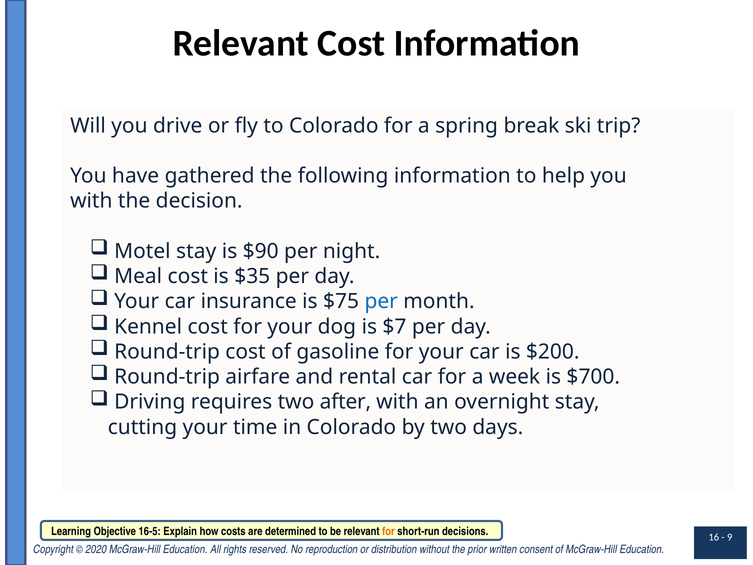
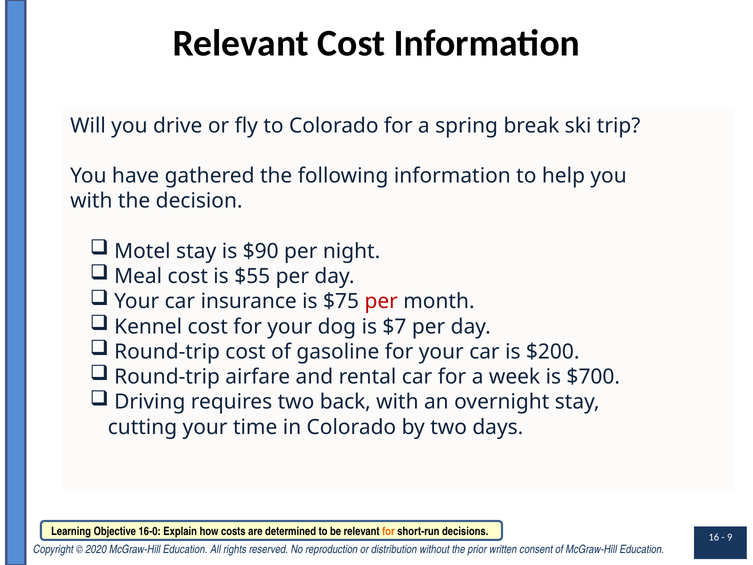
$35: $35 -> $55 (252, 276)
per colour: blue -> red (381, 301)
after: after -> back (345, 402)
16-5: 16-5 -> 16-0 (150, 531)
